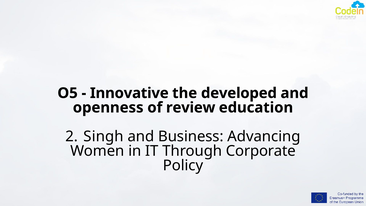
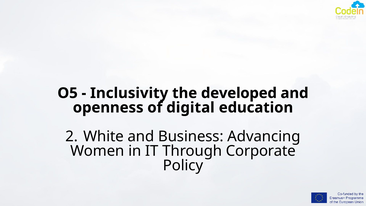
Innovative: Innovative -> Inclusivity (129, 93)
review: review -> digital (191, 108)
Singh: Singh -> White (104, 136)
